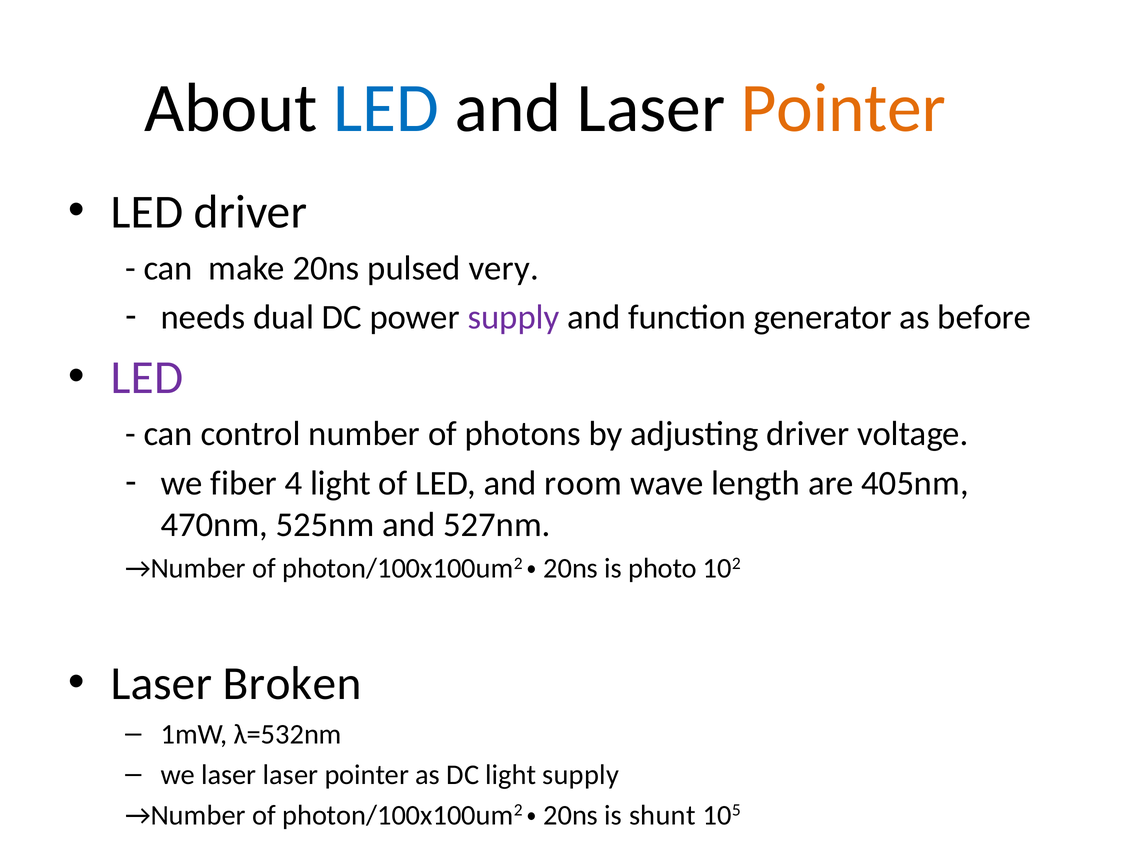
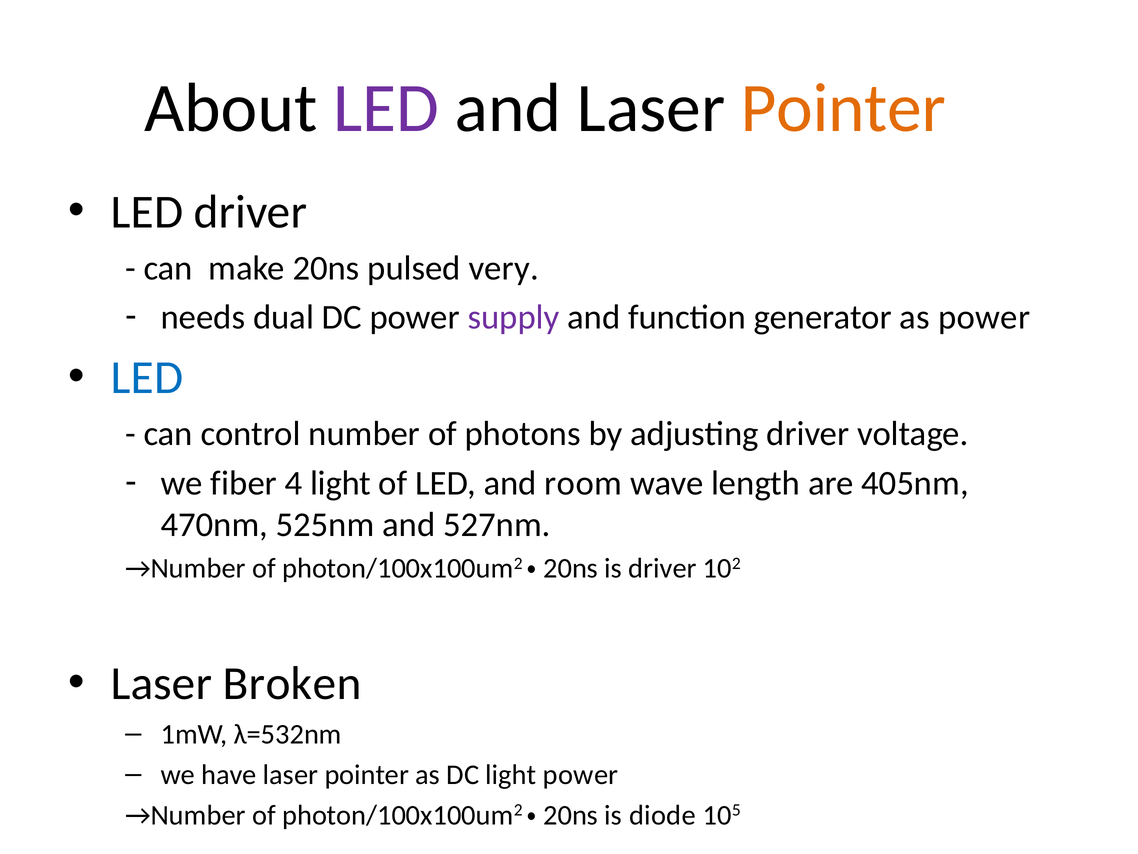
LED colour: blue -> purple (386, 108)
as before: before -> power (984, 317)
LED colour: purple -> blue (147, 377)
is photo: photo -> driver (662, 568)
we laser: laser -> have (229, 774)
light supply: supply -> power (581, 774)
shunt: shunt -> diode (662, 815)
